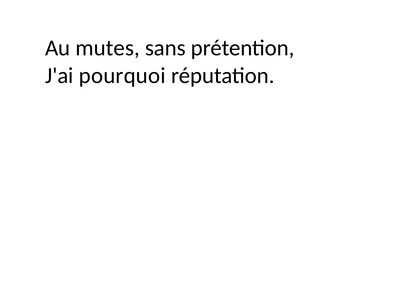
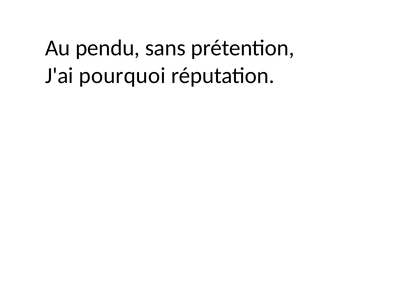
mutes: mutes -> pendu (108, 48)
